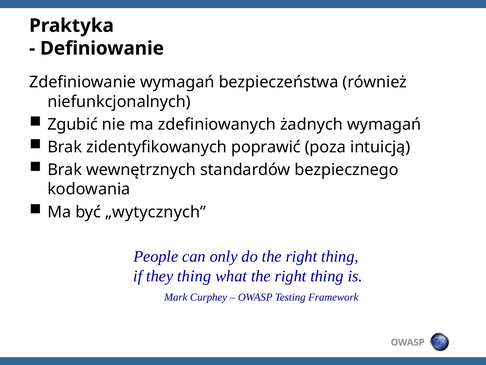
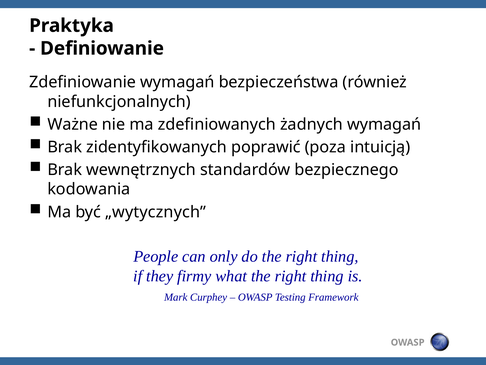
Zgubić: Zgubić -> Ważne (73, 124)
they thing: thing -> firmy (194, 276)
